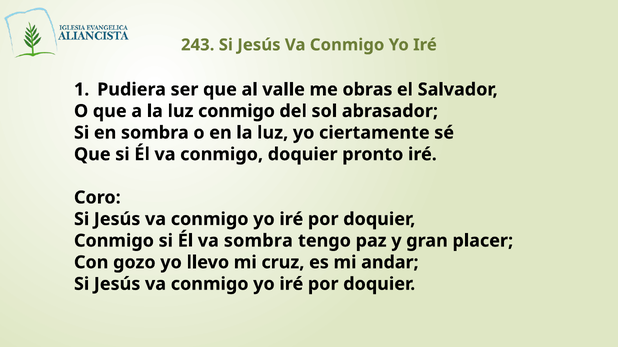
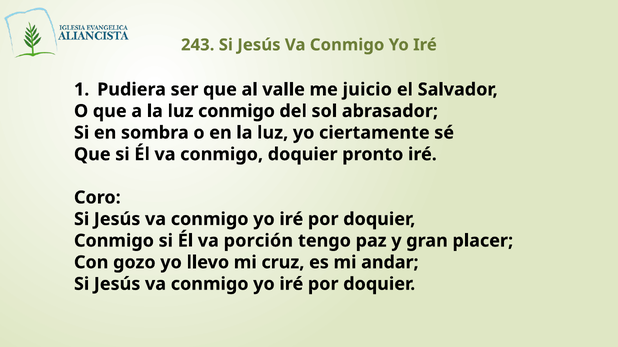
obras: obras -> juicio (367, 90)
va sombra: sombra -> porción (258, 241)
